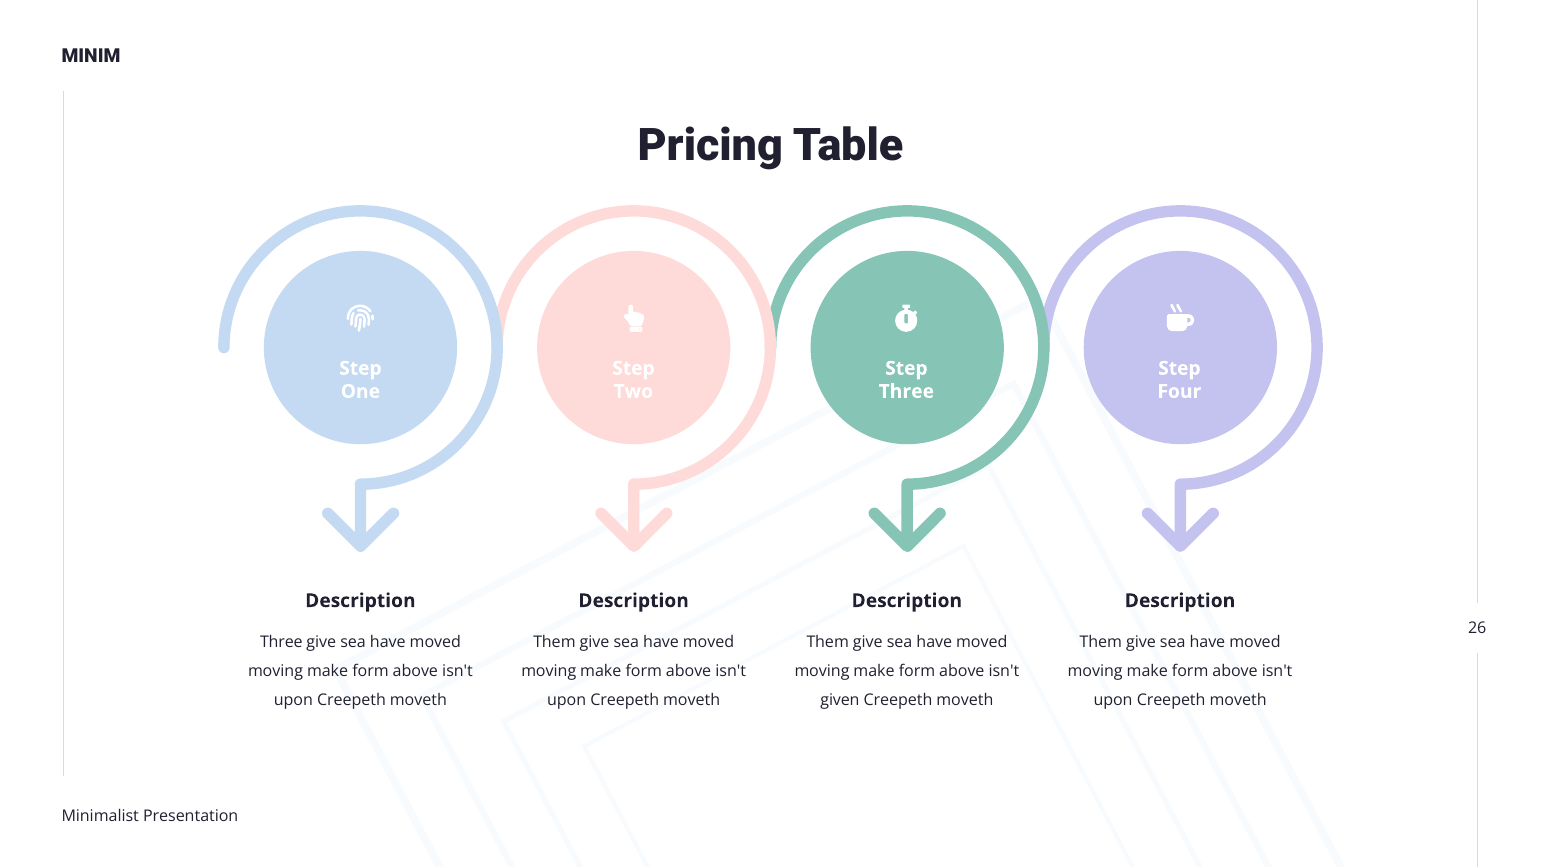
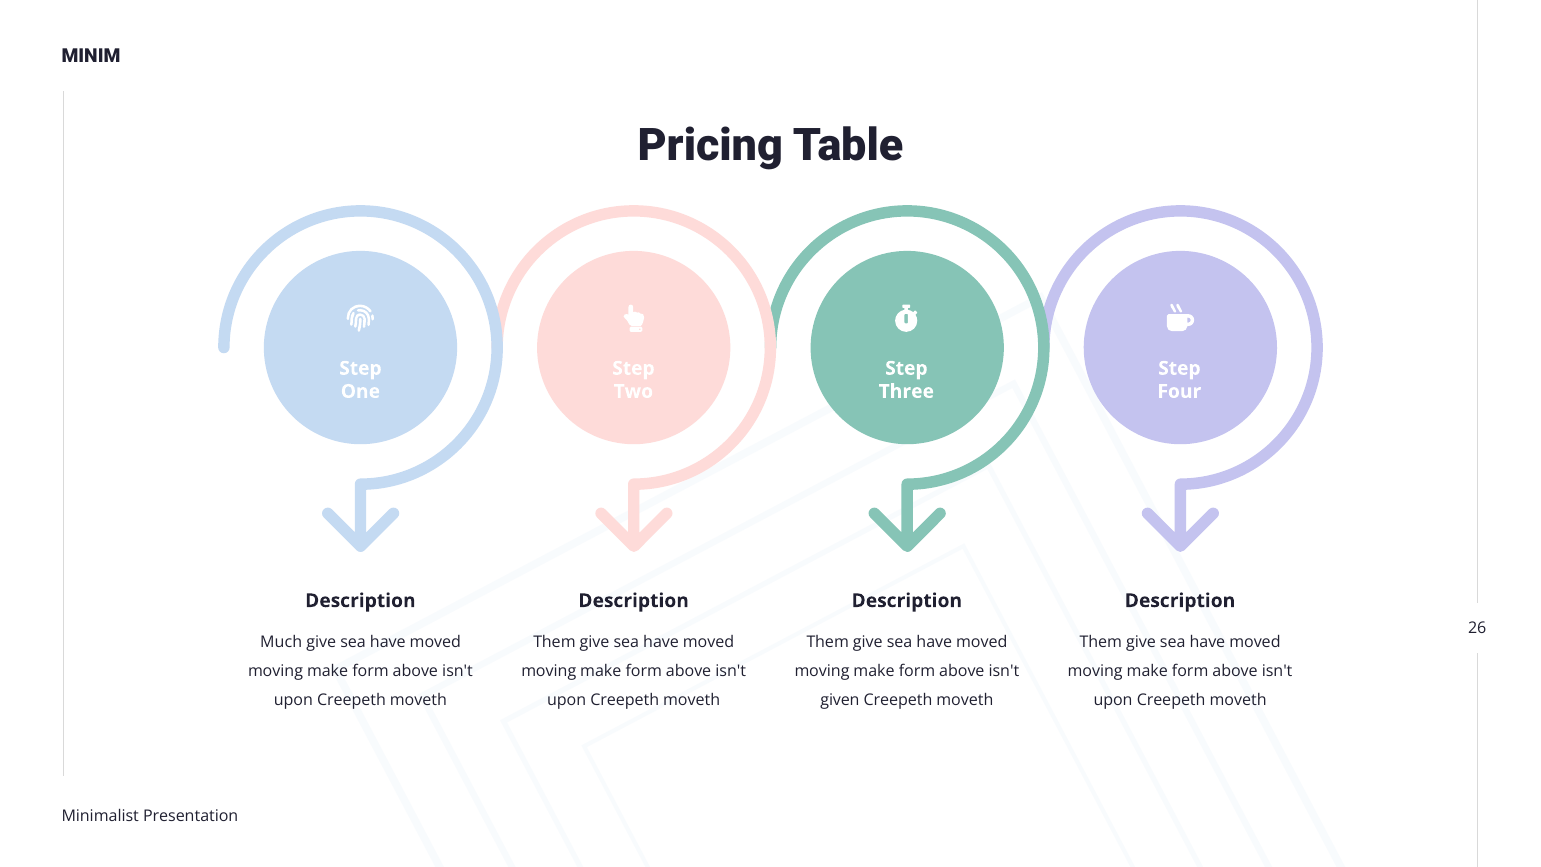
Three: Three -> Much (281, 642)
